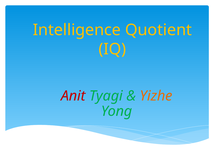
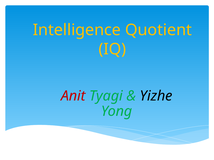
Yizhe colour: orange -> black (156, 96)
